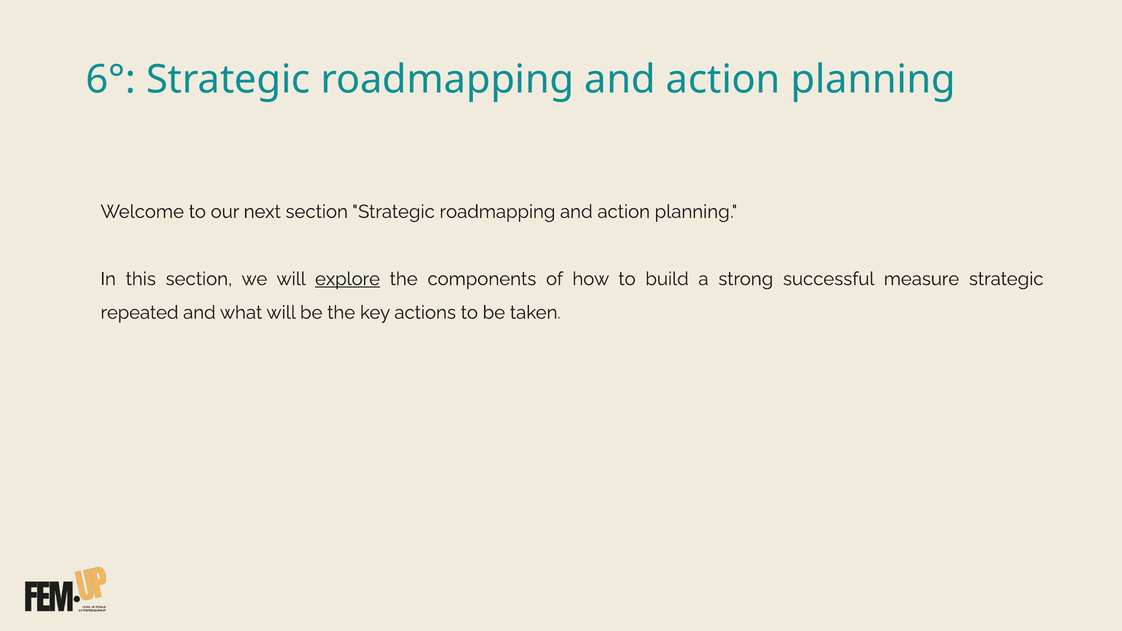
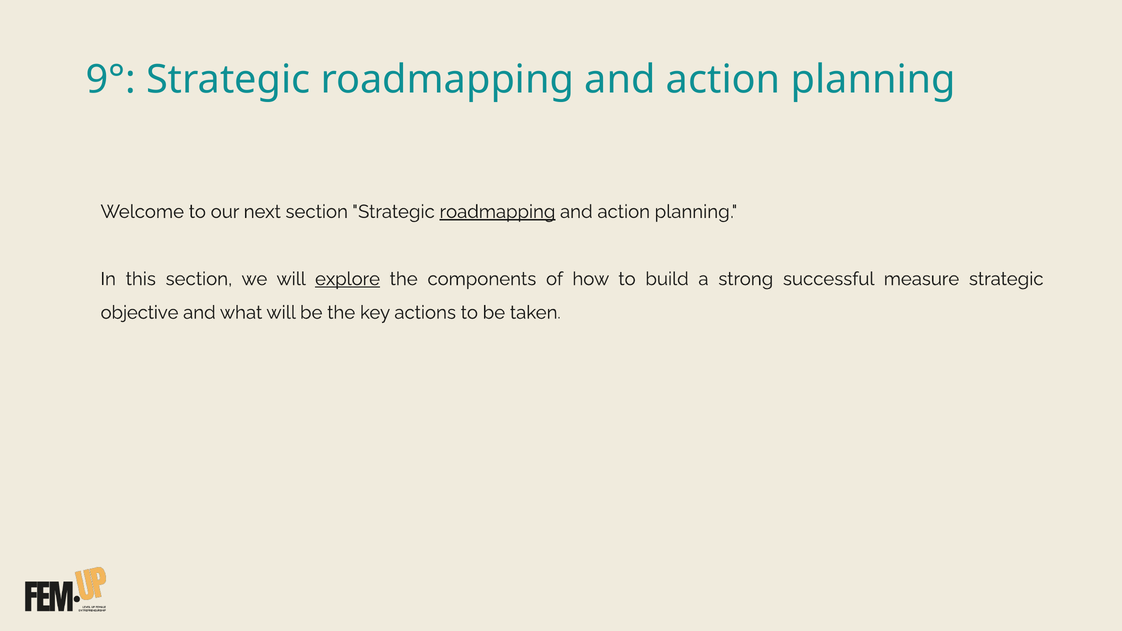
6°: 6° -> 9° (111, 79)
roadmapping underline: none -> present (497, 212)
repeated: repeated -> objective (140, 313)
